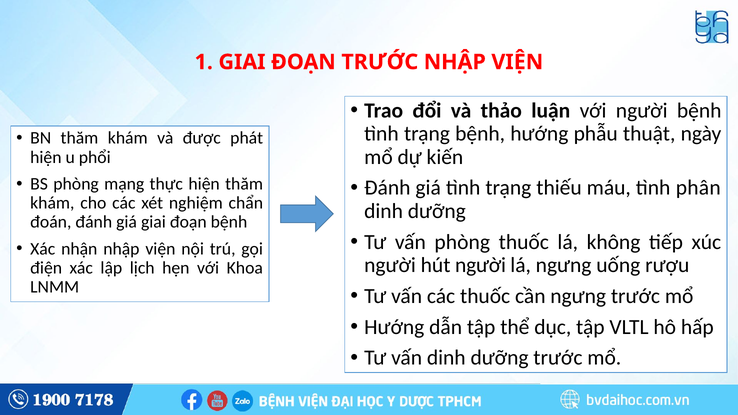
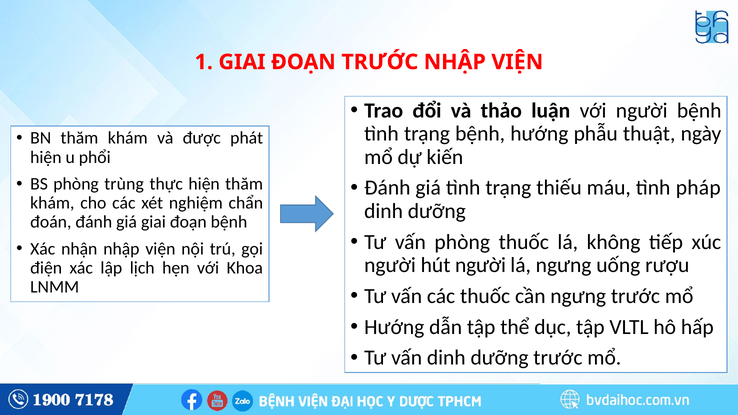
mạng: mạng -> trùng (124, 184)
phân: phân -> pháp (698, 188)
